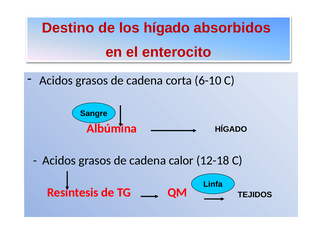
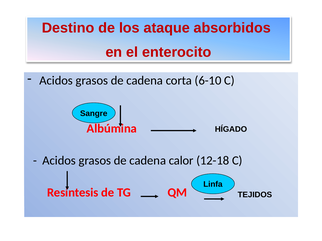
los hígado: hígado -> ataque (167, 28)
